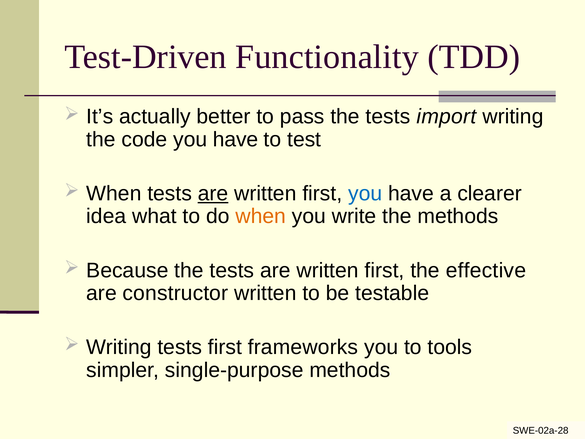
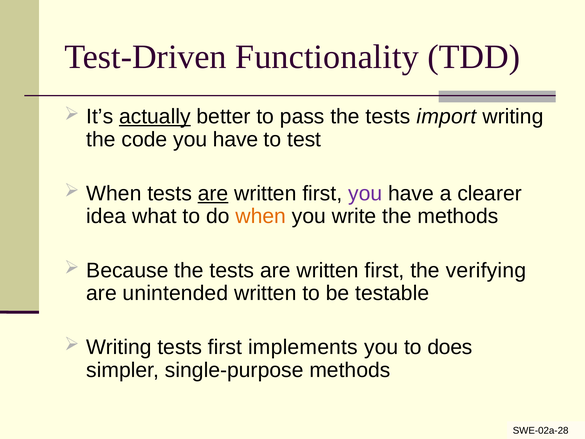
actually underline: none -> present (155, 117)
you colour: blue -> purple (365, 193)
effective: effective -> verifying (486, 270)
constructor: constructor -> unintended (175, 293)
frameworks: frameworks -> implements (303, 347)
tools: tools -> does (450, 347)
